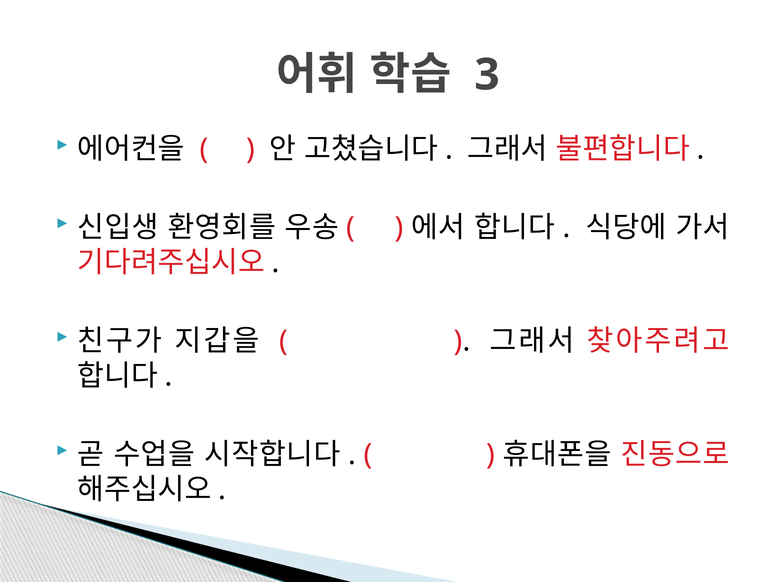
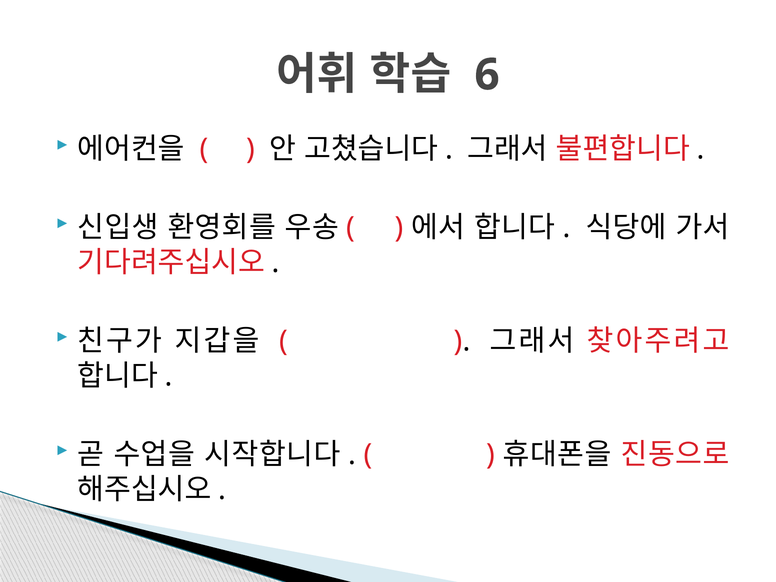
3: 3 -> 6 (487, 75)
